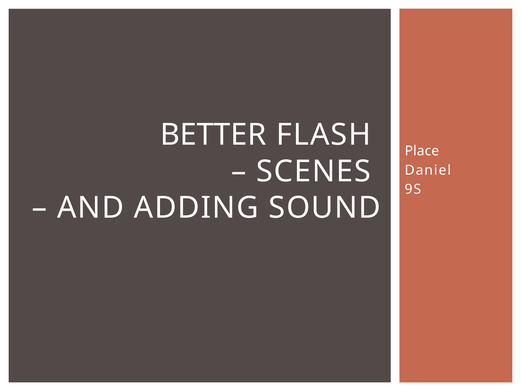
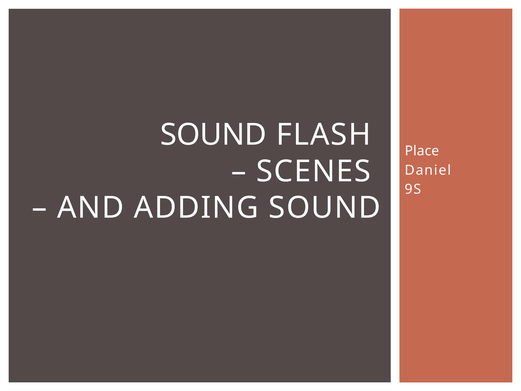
BETTER: BETTER -> SOUND (213, 135)
